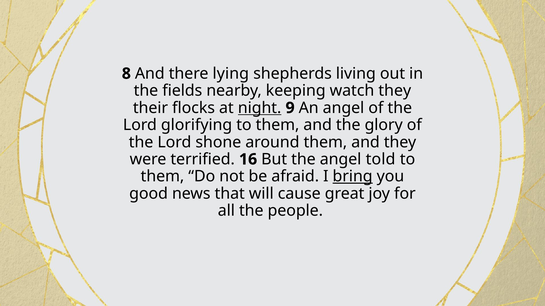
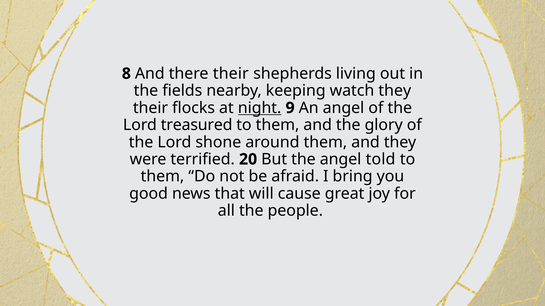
there lying: lying -> their (231, 74)
glorifying: glorifying -> treasured (197, 125)
16: 16 -> 20 (248, 160)
bring underline: present -> none (353, 177)
